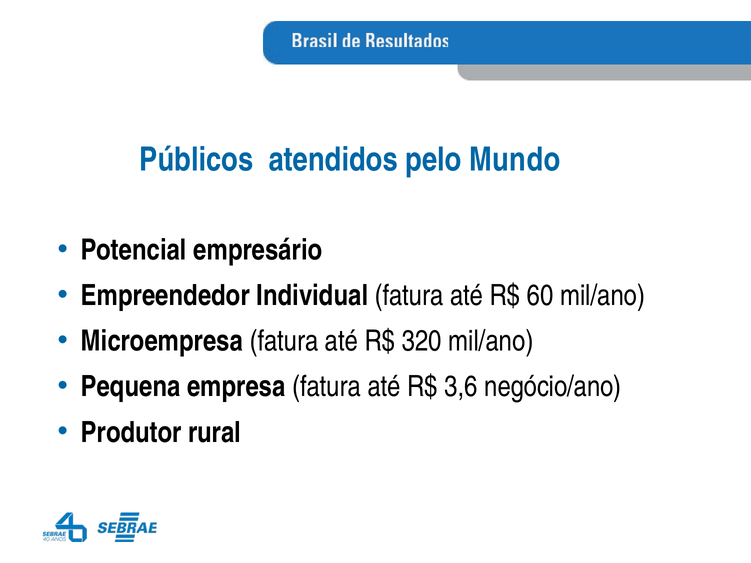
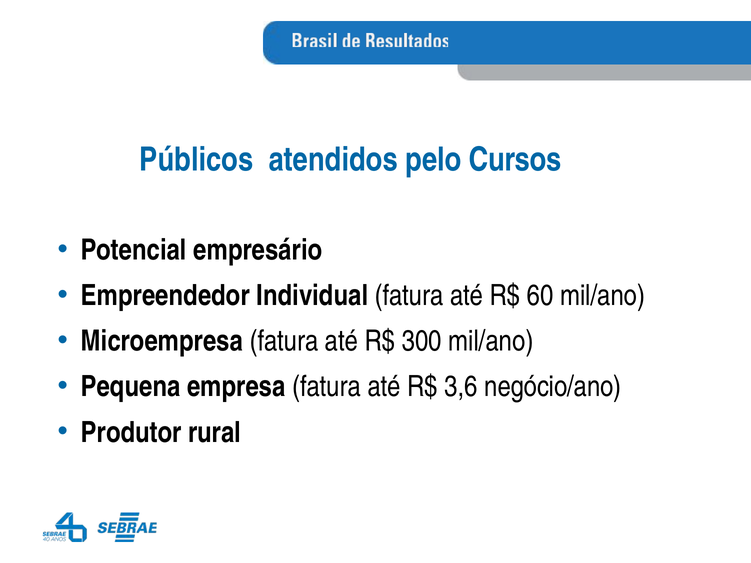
Mundo: Mundo -> Cursos (515, 160)
320: 320 -> 300 (422, 341)
